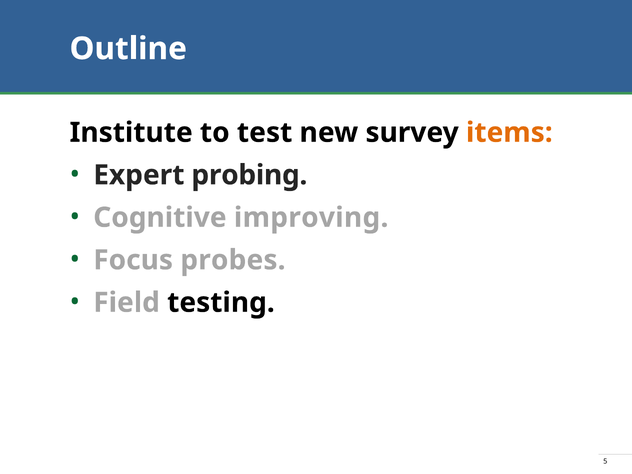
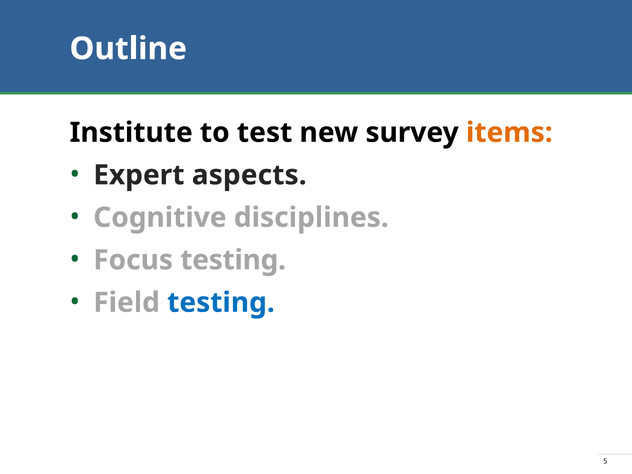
probing: probing -> aspects (249, 175)
improving: improving -> disciplines (311, 218)
Focus probes: probes -> testing (233, 260)
testing colour: black -> blue (221, 303)
